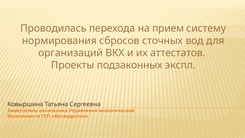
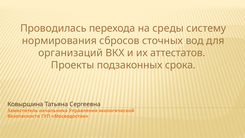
прием: прием -> среды (168, 28)
экспл: экспл -> срока (180, 65)
